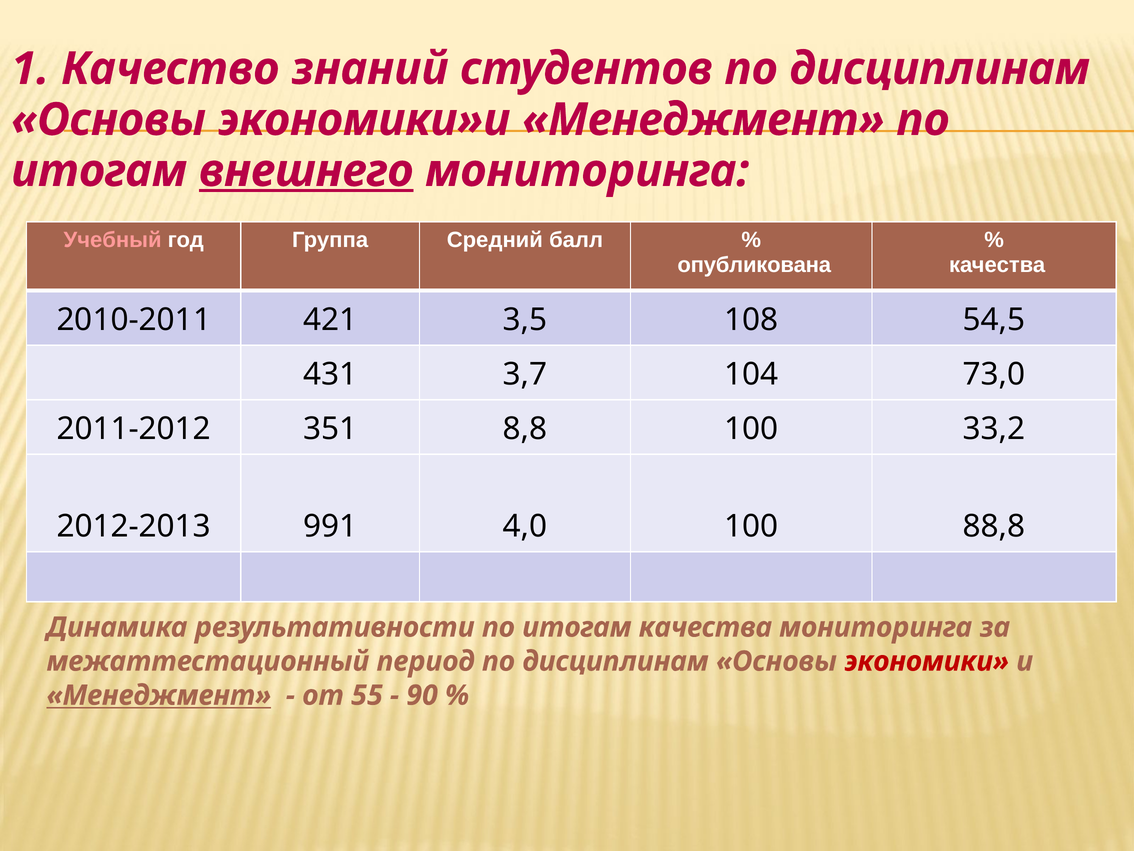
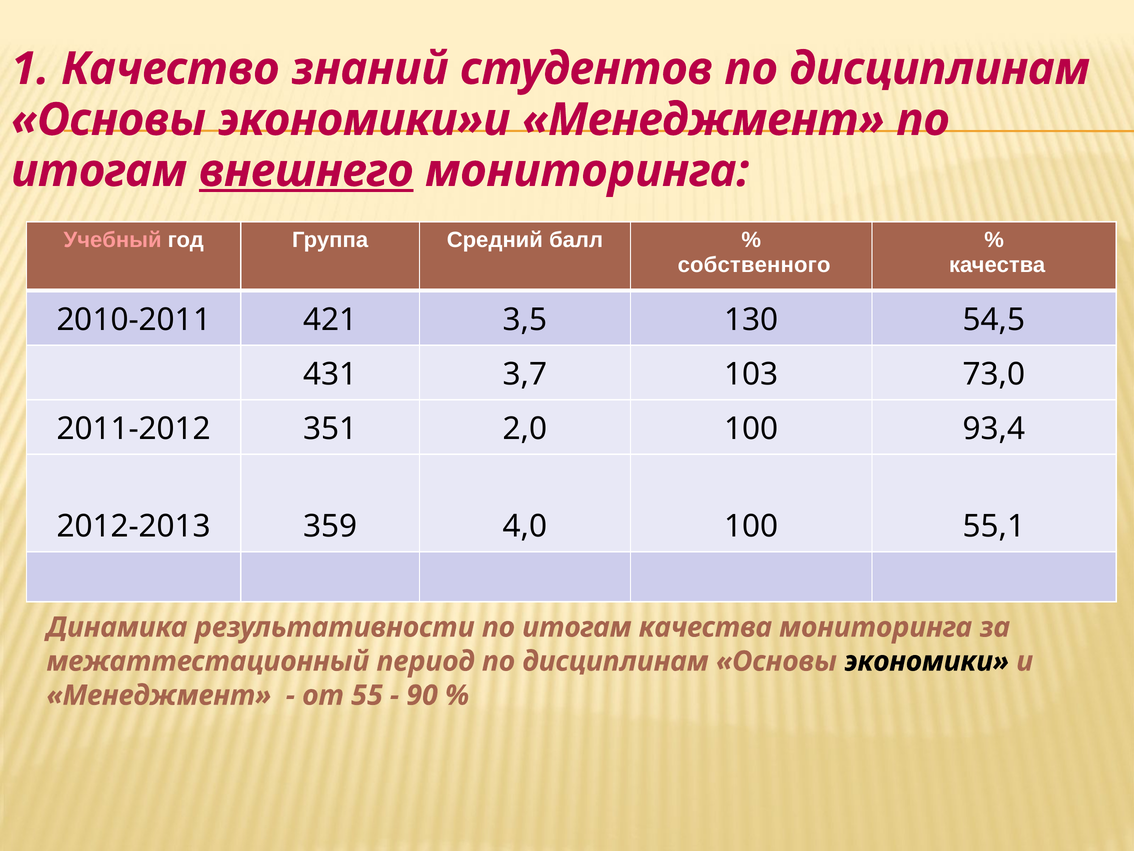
опубликована: опубликована -> собственного (754, 265)
108: 108 -> 130 (751, 320)
104: 104 -> 103 (751, 374)
8,8: 8,8 -> 2,0 (525, 429)
33,2: 33,2 -> 93,4 (994, 429)
991: 991 -> 359 (330, 526)
88,8: 88,8 -> 55,1 (994, 526)
экономики colour: red -> black (927, 661)
Менеджмент underline: present -> none (159, 695)
